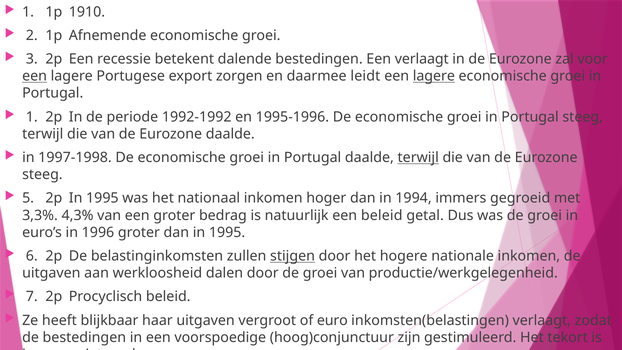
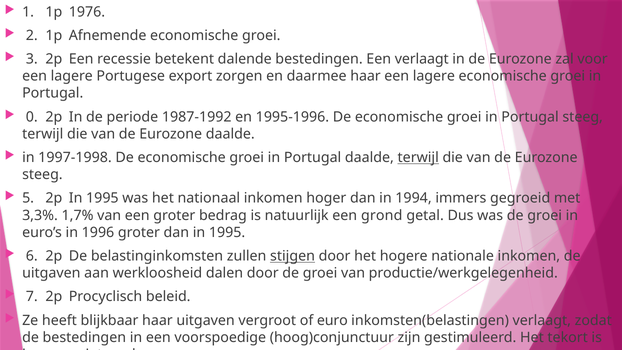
1910: 1910 -> 1976 (87, 12)
een underline: present -> none (35, 76)
daarmee leidt: leidt -> haar (366, 76)
lagere underline: present -> none (434, 76)
1: 1 -> 0 (32, 117)
1992-1992: 1992-1992 -> 1987-1992 (197, 117)
4,3%: 4,3% -> 1,7% (78, 215)
een beleid: beleid -> grond (382, 215)
